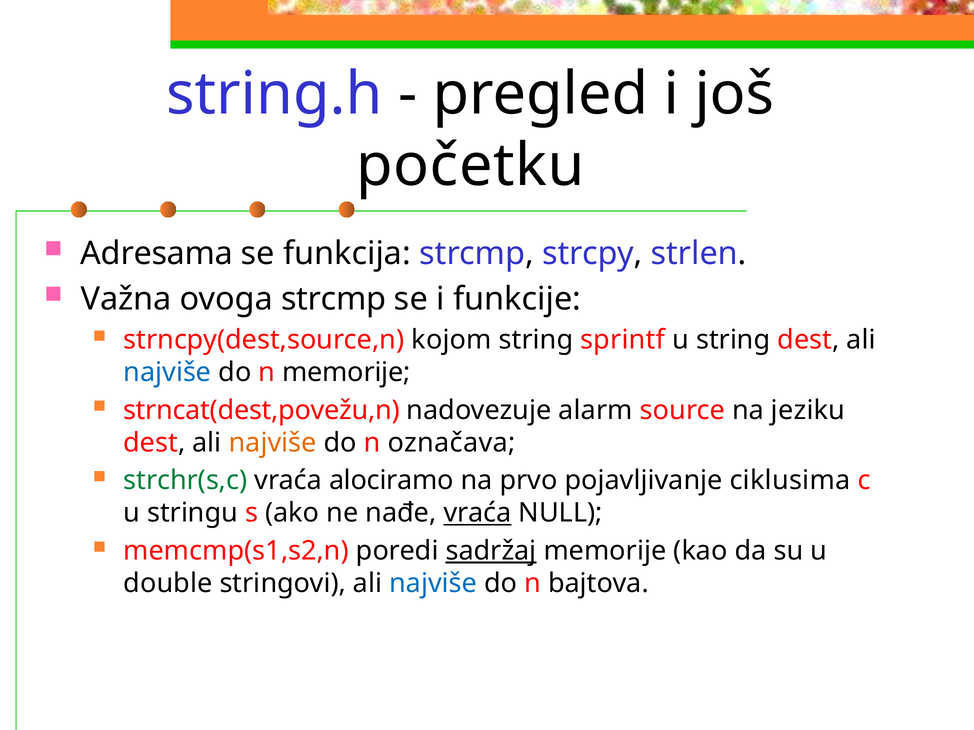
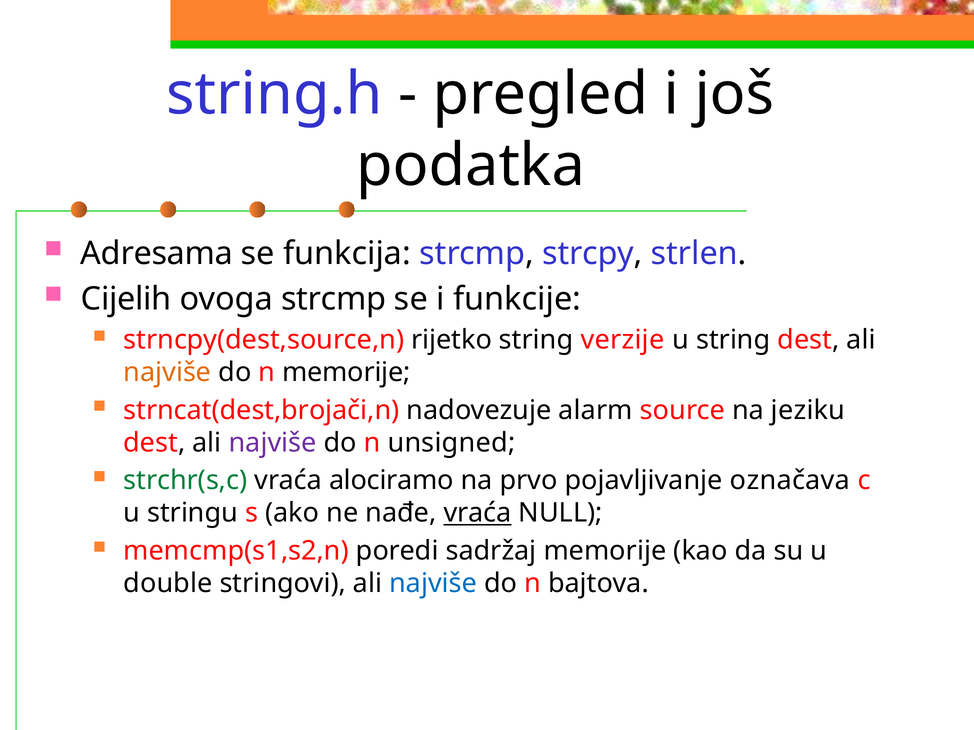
početku: početku -> podatka (471, 166)
Važna: Važna -> Cijelih (126, 299)
kojom: kojom -> rijetko (452, 340)
sprintf: sprintf -> verzije (623, 340)
najviše colour: blue -> orange (167, 373)
strncat(dest,povežu,n: strncat(dest,povežu,n -> strncat(dest,brojači,n (261, 410)
najviše colour: orange -> purple (273, 443)
označava: označava -> unsigned (451, 443)
ciklusima: ciklusima -> označava (790, 481)
sadržaj underline: present -> none (491, 551)
